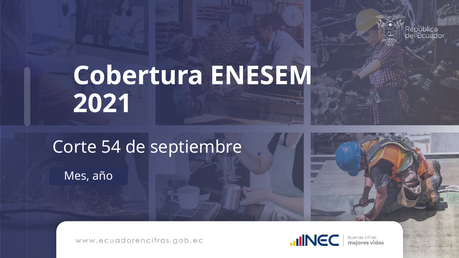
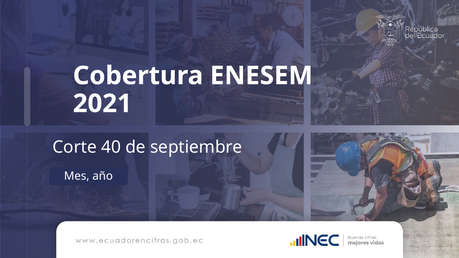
54: 54 -> 40 (111, 147)
